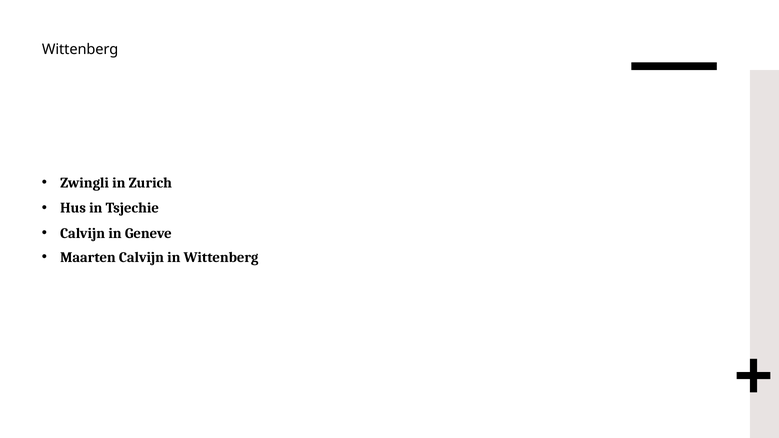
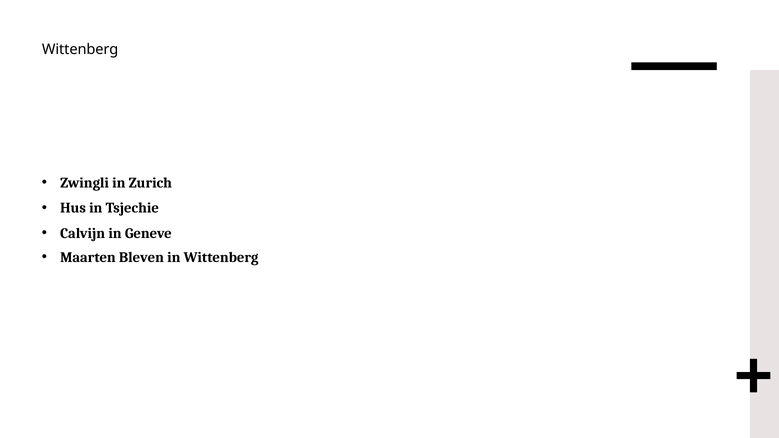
Maarten Calvijn: Calvijn -> Bleven (141, 257)
